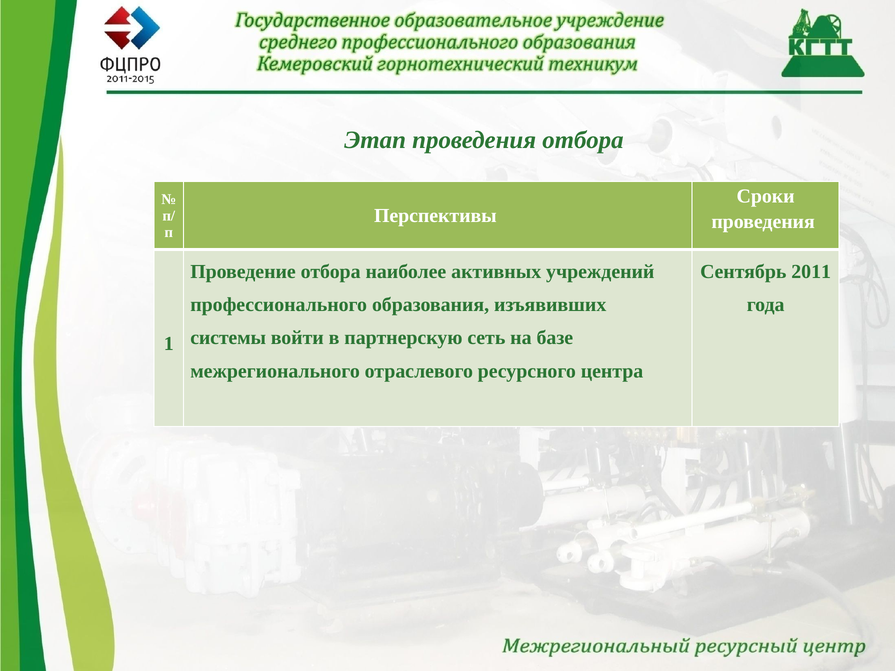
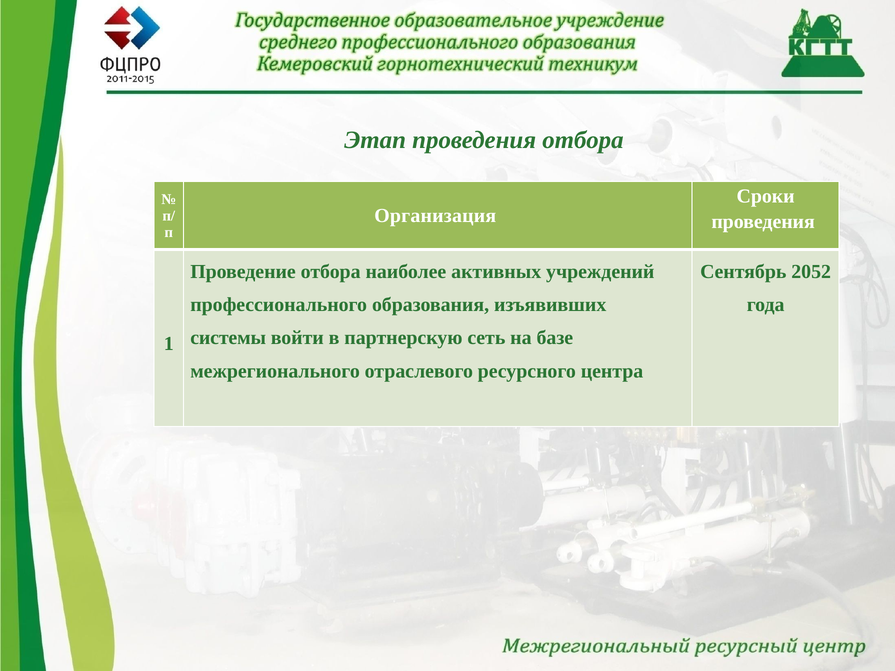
Перспективы: Перспективы -> Организация (435, 216)
2011: 2011 -> 2052 (811, 272)
